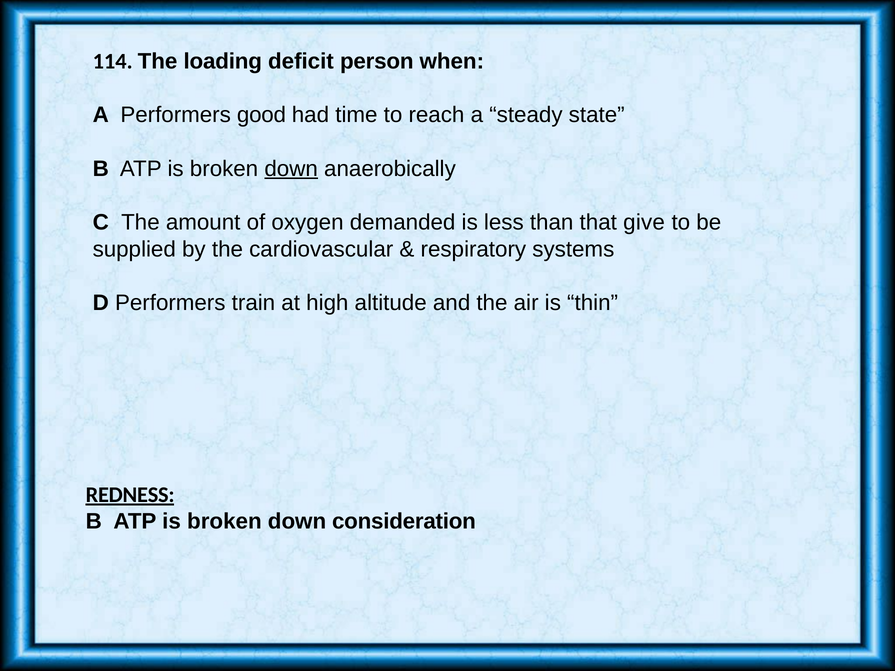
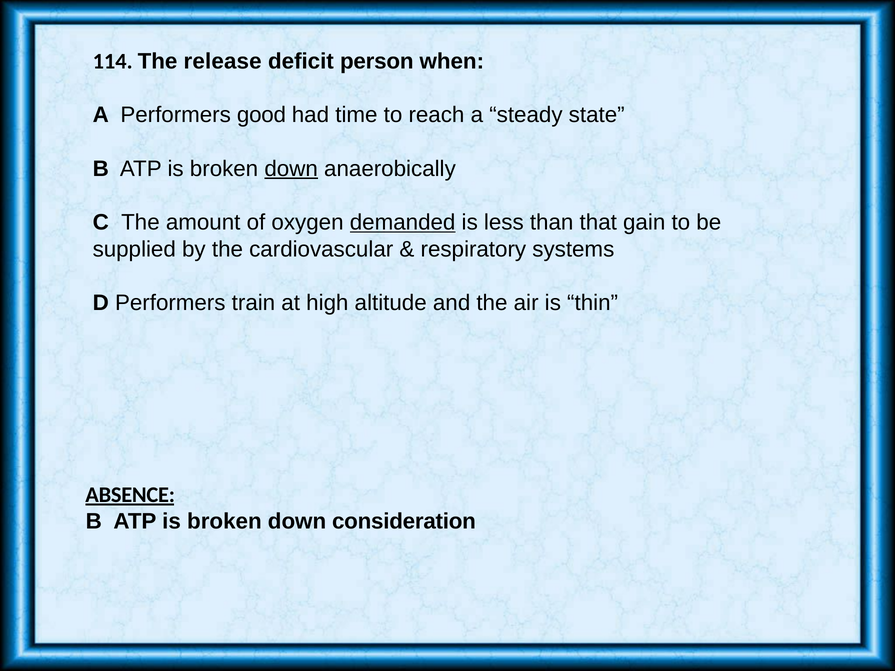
loading: loading -> release (223, 61)
demanded underline: none -> present (403, 222)
give: give -> gain (644, 222)
REDNESS: REDNESS -> ABSENCE (130, 495)
